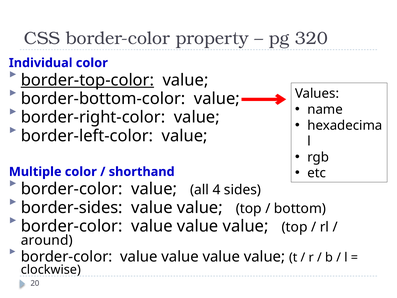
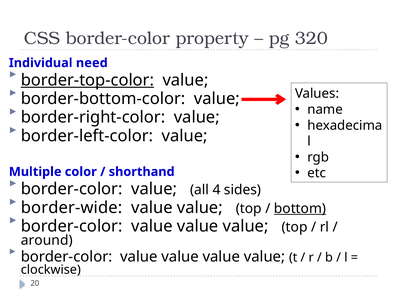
Individual color: color -> need (92, 63)
border-sides: border-sides -> border-wide (72, 207)
bottom underline: none -> present (300, 208)
